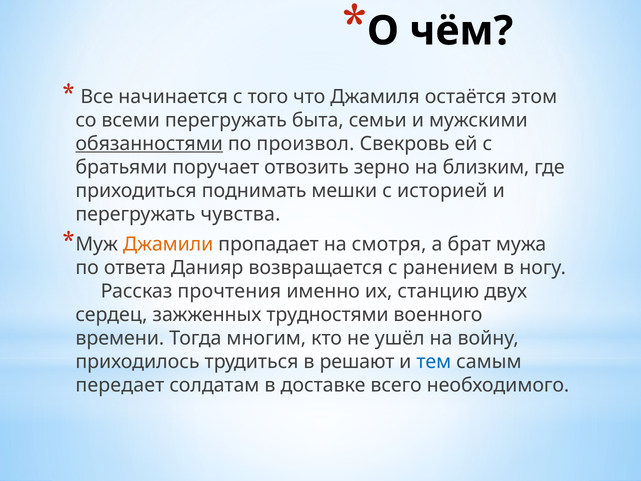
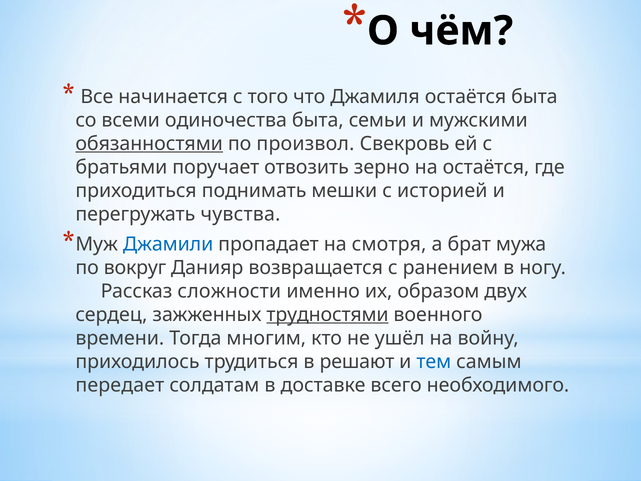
остаётся этом: этом -> быта (534, 97)
всеми перегружать: перегружать -> одиночества (226, 120)
на близким: близким -> остаётся (486, 167)
Джамили colour: orange -> blue (168, 244)
ответа: ответа -> вокруг (135, 268)
прочтения: прочтения -> сложности (229, 291)
станцию: станцию -> образом (438, 291)
трудностями underline: none -> present (328, 314)
